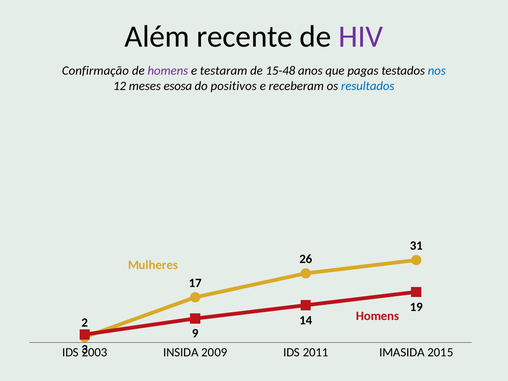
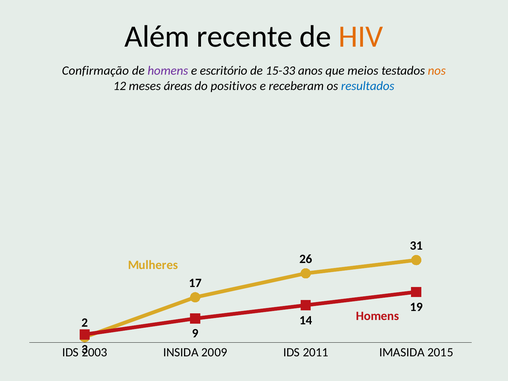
HIV colour: purple -> orange (361, 37)
testaram: testaram -> escritório (224, 71)
15-48: 15-48 -> 15-33 (280, 71)
pagas: pagas -> meios (363, 71)
nos colour: blue -> orange (437, 71)
esosa: esosa -> áreas (178, 86)
